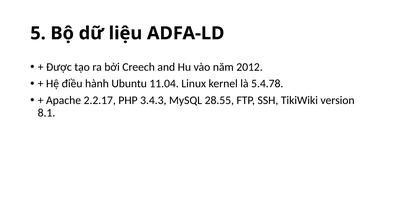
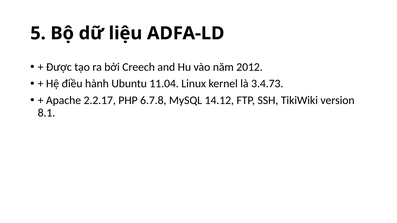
5.4.78: 5.4.78 -> 3.4.73 (267, 84)
3.4.3: 3.4.3 -> 6.7.8 (153, 100)
28.55: 28.55 -> 14.12 (219, 100)
